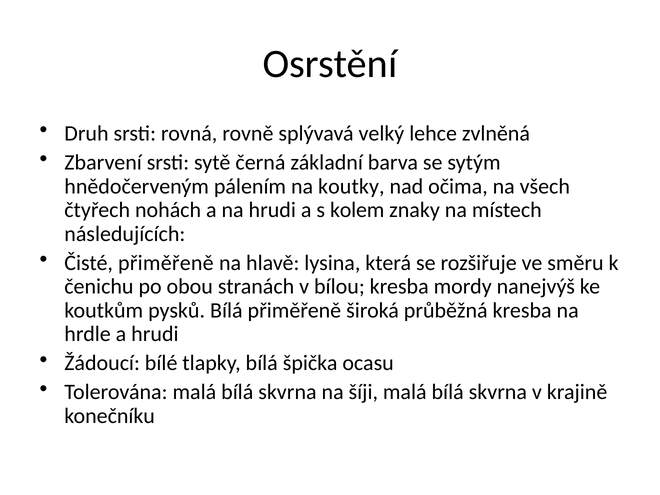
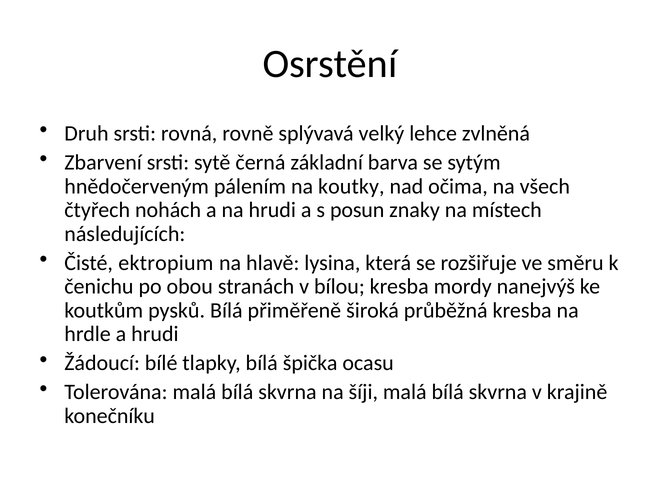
kolem: kolem -> posun (357, 210)
Čisté přiměřeně: přiměřeně -> ektropium (166, 263)
